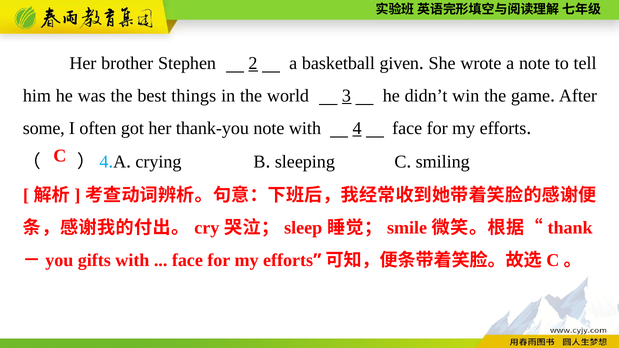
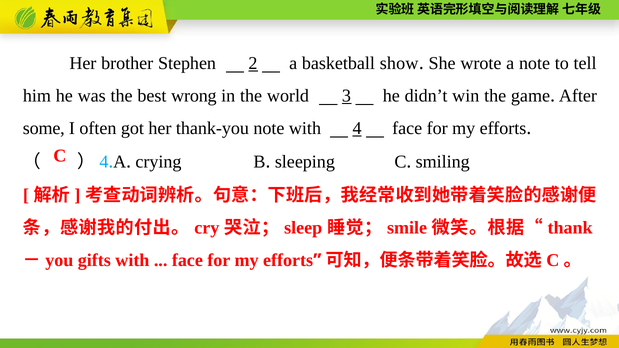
given: given -> show (399, 63)
things: things -> wrong (194, 96)
